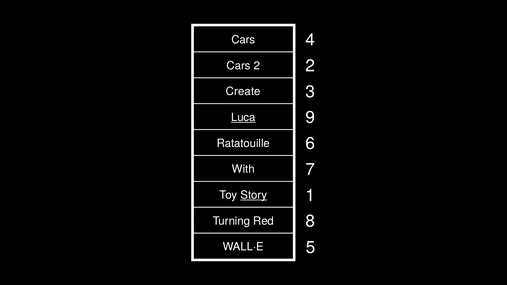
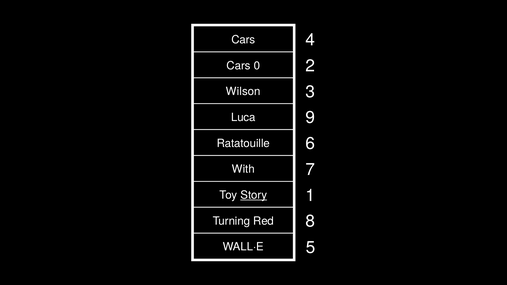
Cars 2: 2 -> 0 (257, 66)
Create: Create -> Wilson (243, 92)
Luca underline: present -> none (243, 117)
